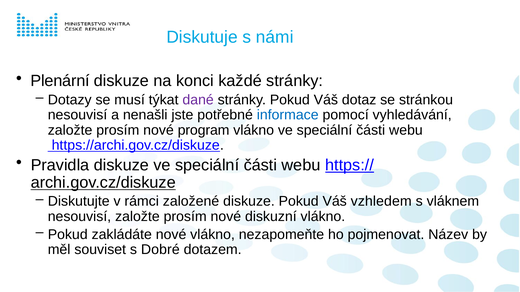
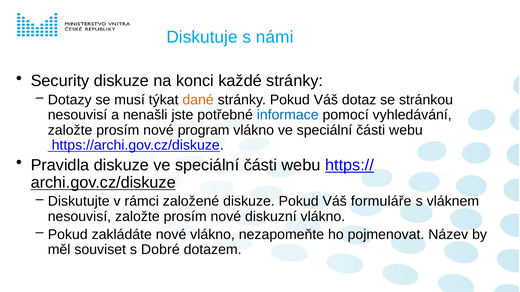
Plenární: Plenární -> Security (60, 81)
dané colour: purple -> orange (198, 100)
vzhledem: vzhledem -> formuláře (381, 202)
